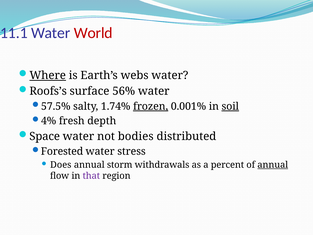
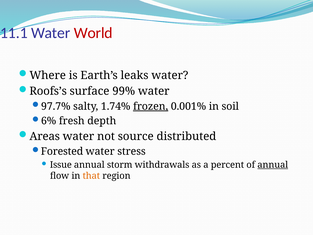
Where underline: present -> none (48, 75)
webs: webs -> leaks (135, 75)
56%: 56% -> 99% (124, 91)
57.5%: 57.5% -> 97.7% (56, 106)
soil underline: present -> none (230, 106)
4%: 4% -> 6% (49, 121)
Space: Space -> Areas (45, 136)
bodies: bodies -> source (136, 136)
Does: Does -> Issue (61, 165)
that colour: purple -> orange (91, 176)
